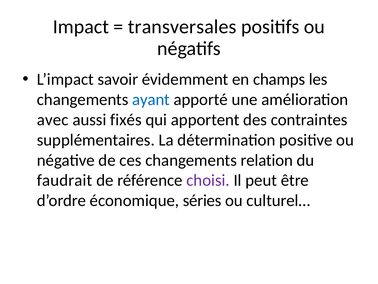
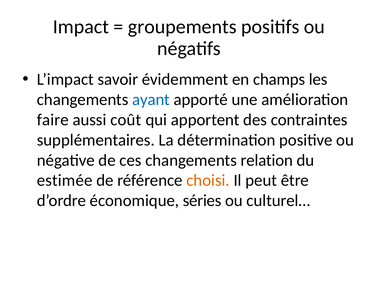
transversales: transversales -> groupements (182, 27)
avec: avec -> faire (53, 120)
fixés: fixés -> coût (126, 120)
faudrait: faudrait -> estimée (65, 180)
choisi colour: purple -> orange (208, 180)
